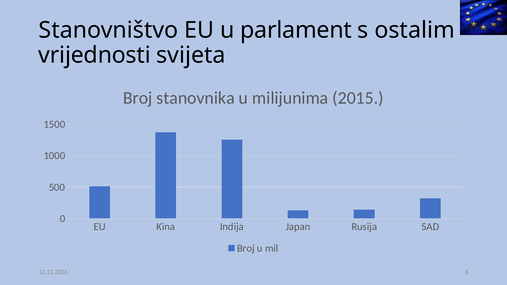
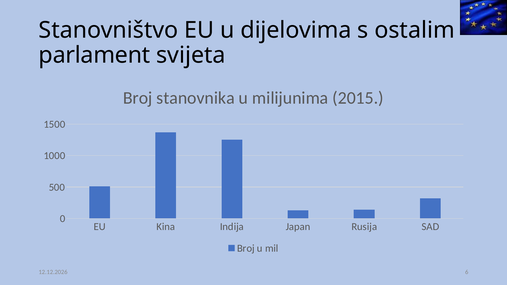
parlament: parlament -> dijelovima (296, 30)
vrijednosti: vrijednosti -> parlament (95, 55)
